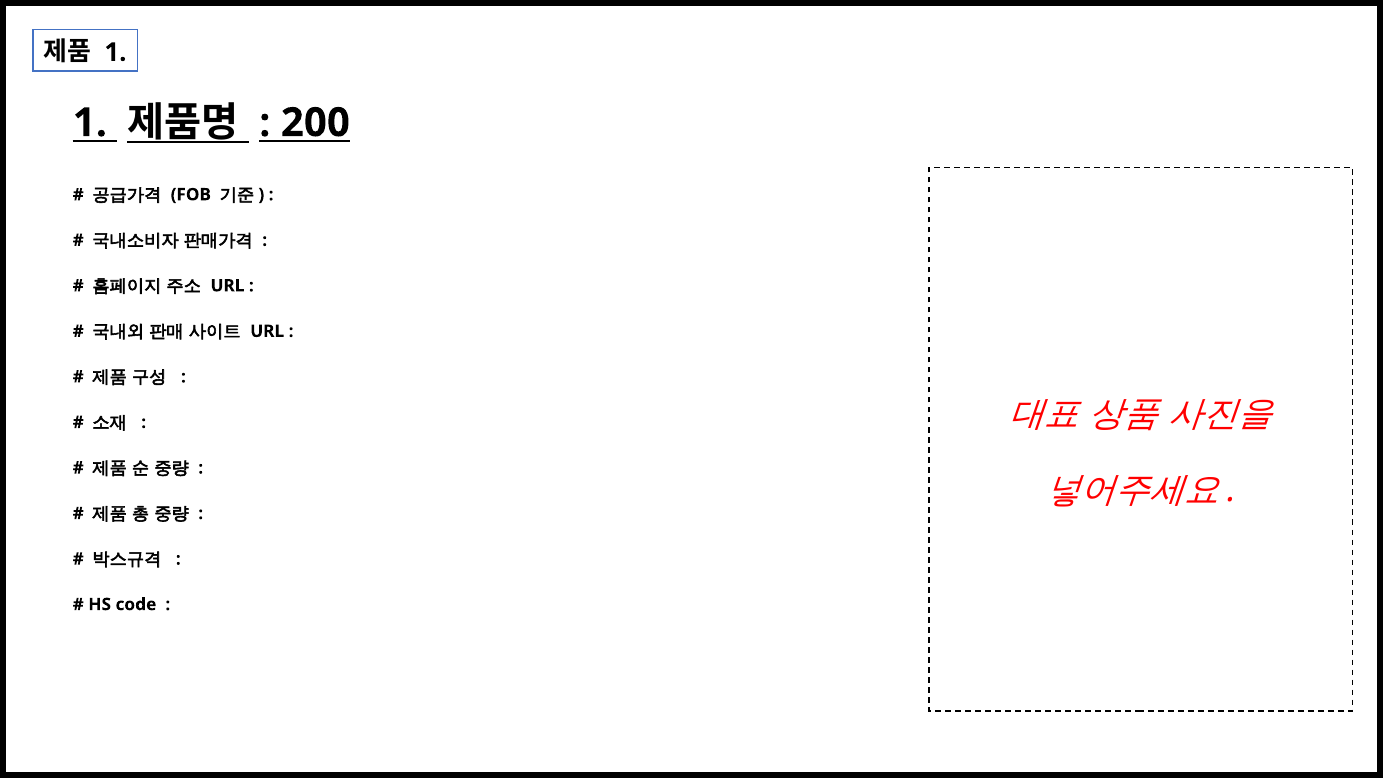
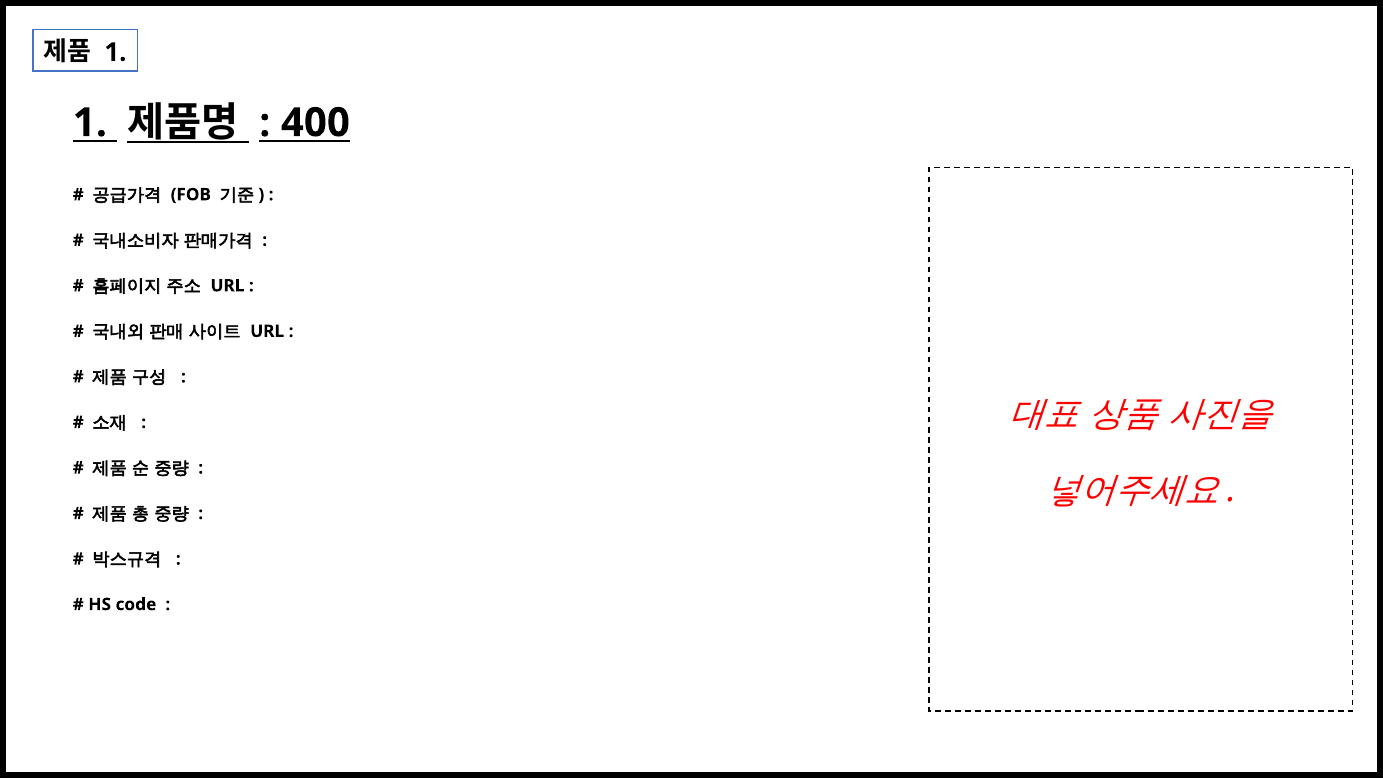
200: 200 -> 400 (315, 123)
